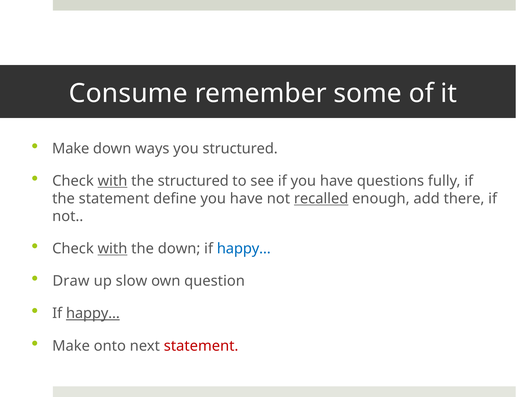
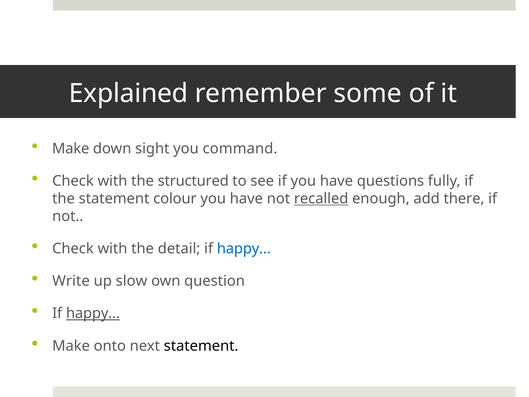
Consume: Consume -> Explained (128, 93)
ways: ways -> sight (152, 148)
you structured: structured -> command (240, 148)
with underline: present -> none (112, 181)
define: define -> colour (175, 199)
with underline: present -> none (112, 249)
the down: down -> detail (179, 249)
Draw: Draw -> Write (71, 281)
statement colour: red -> black (201, 346)
